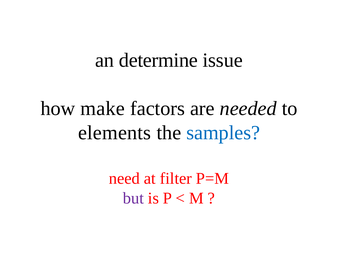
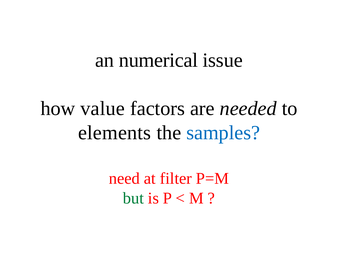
determine: determine -> numerical (158, 60)
make: make -> value (103, 109)
but colour: purple -> green (133, 199)
